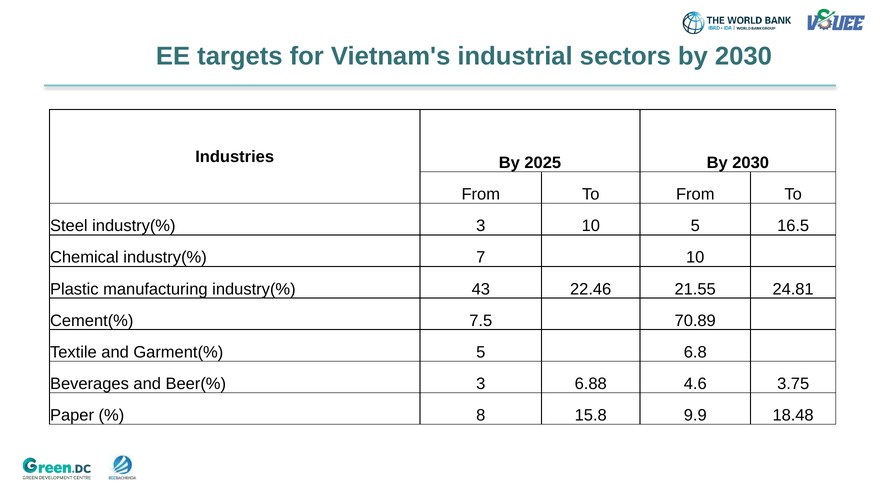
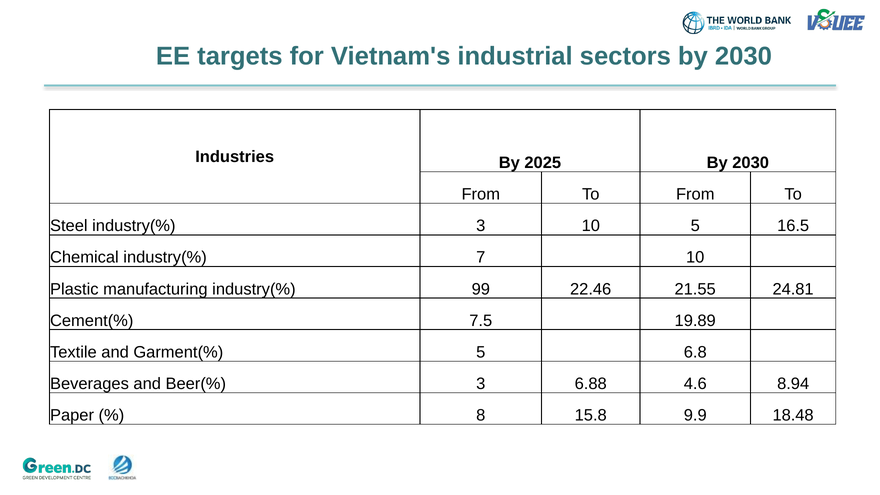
43: 43 -> 99 (481, 289)
70.89: 70.89 -> 19.89 (695, 321)
3.75: 3.75 -> 8.94 (793, 384)
